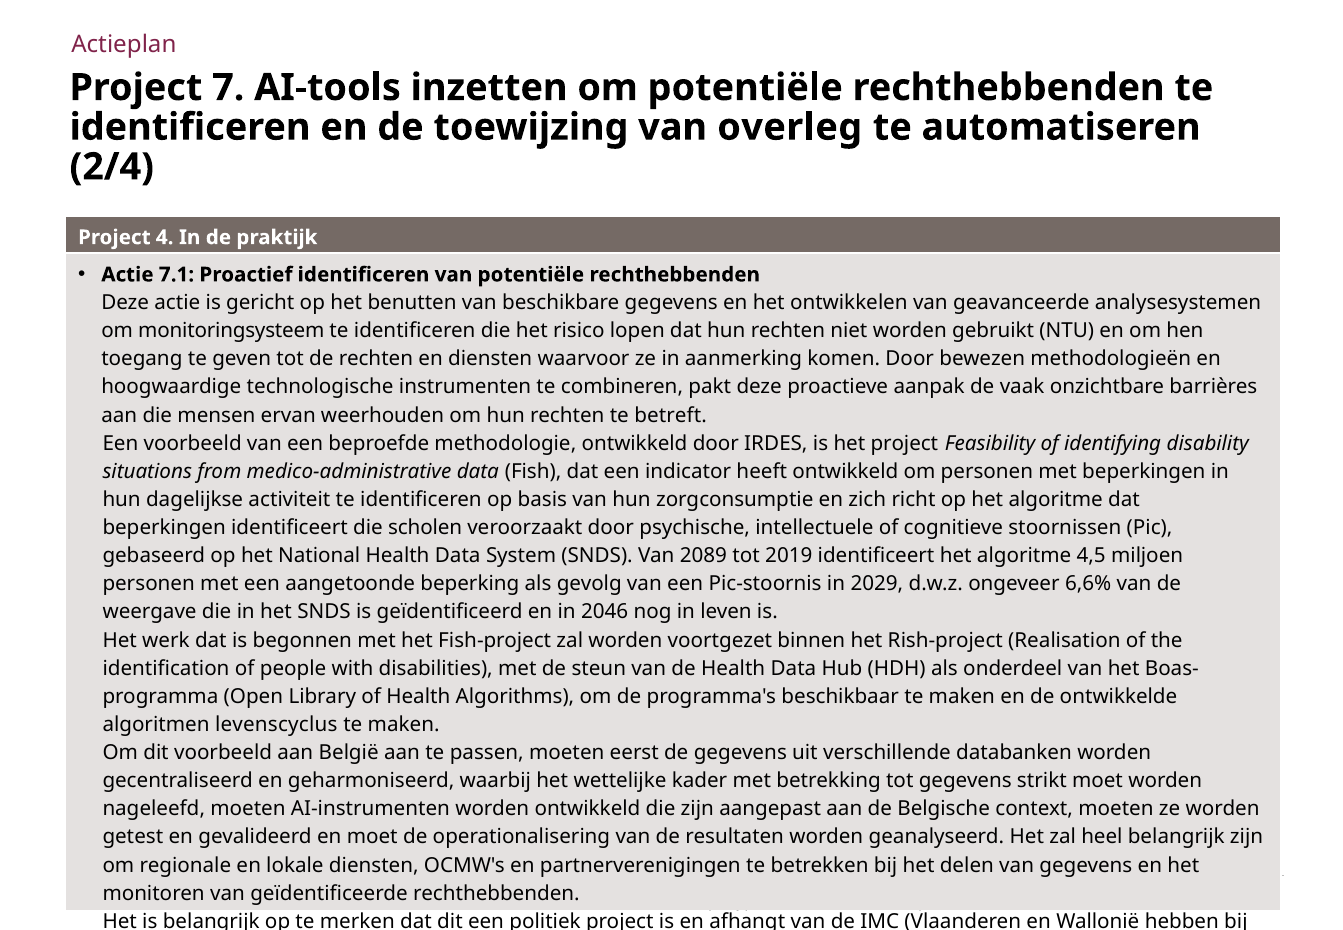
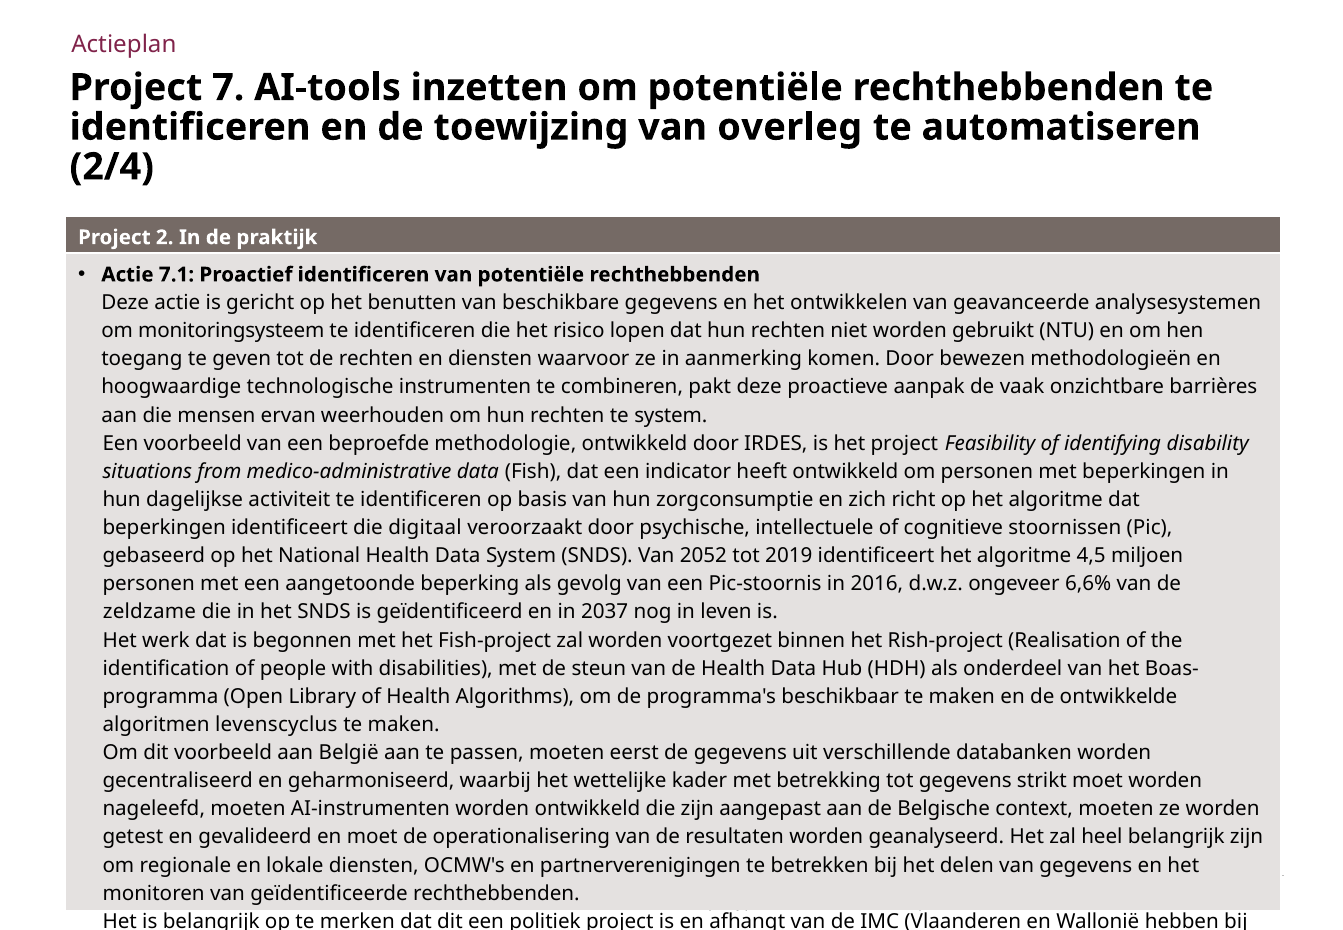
4: 4 -> 2 (165, 237)
te betreft: betreft -> system (671, 415)
scholen: scholen -> digitaal (425, 528)
2089: 2089 -> 2052 (703, 556)
2029: 2029 -> 2016 (877, 584)
weergave: weergave -> zeldzame (149, 612)
2046: 2046 -> 2037 (605, 612)
